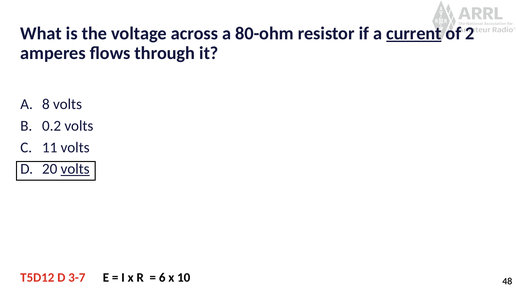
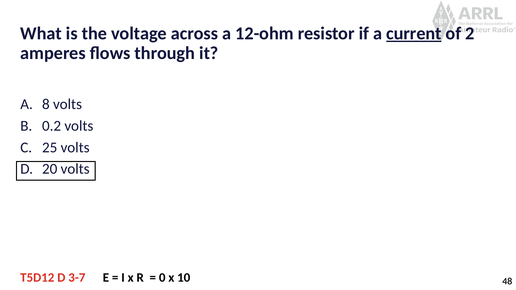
80-ohm: 80-ohm -> 12-ohm (265, 34)
11: 11 -> 25 (50, 148)
volts underline: present -> none (75, 169)
6: 6 -> 0 (162, 278)
